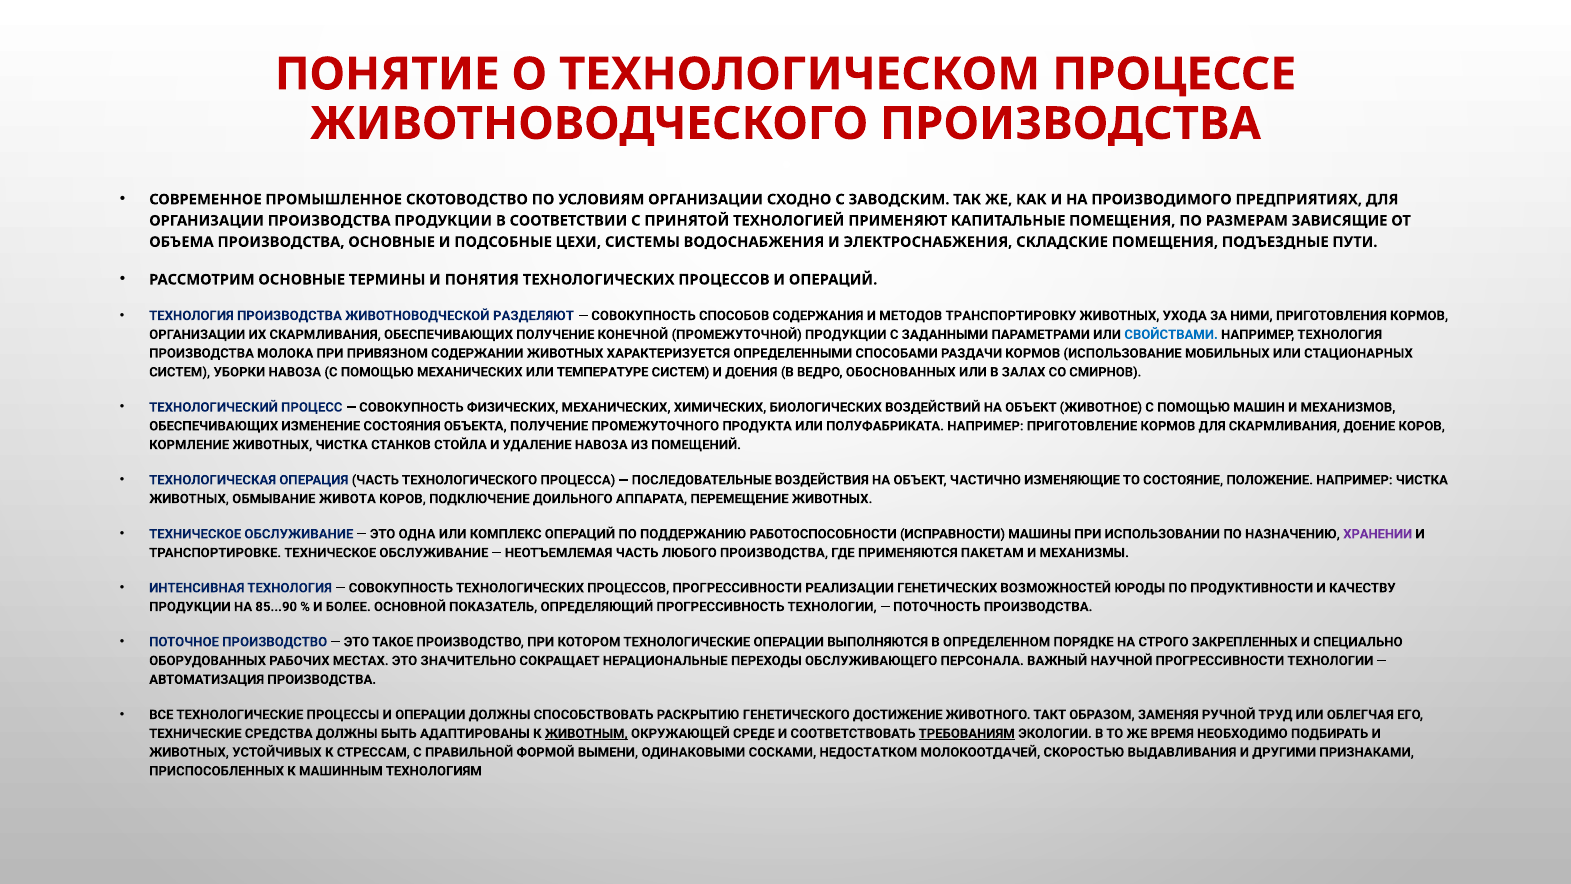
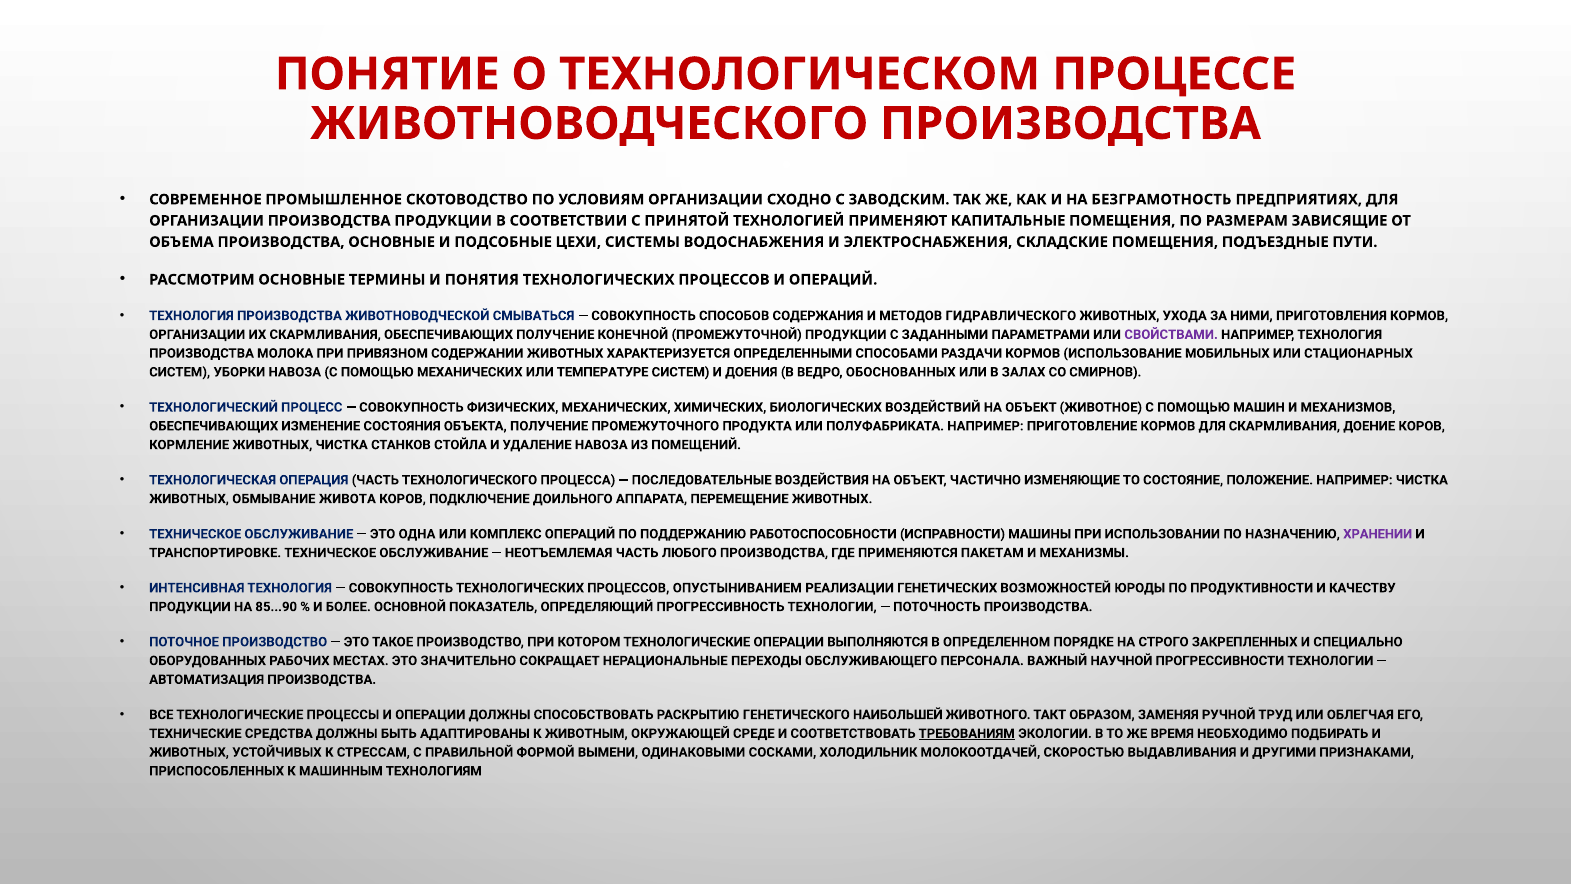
ПРОИЗВОДИМОГО: ПРОИЗВОДИМОГО -> БЕЗГРАМОТНОСТЬ (1161, 199)
РАЗДЕЛЯЮТ: РАЗДЕЛЯЮТ -> СМЫВАТЬСЯ (534, 316)
ТРАНСПОРТИРОВКУ: ТРАНСПОРТИРОВКУ -> ГИДРАВЛИЧЕСКОГО (1011, 316)
СВОЙСТВАМИ colour: blue -> purple (1171, 334)
ПРОЦЕССОВ ПРОГРЕССИВНОСТИ: ПРОГРЕССИВНОСТИ -> ОПУСТЫНИВАНИЕМ (737, 588)
ДОСТИЖЕНИЕ: ДОСТИЖЕНИЕ -> НАИБОЛЬШЕЙ (898, 714)
ЖИВОТНЫМ underline: present -> none (586, 733)
НЕДОСТАТКОМ: НЕДОСТАТКОМ -> ХОЛОДИЛЬНИК (868, 752)
